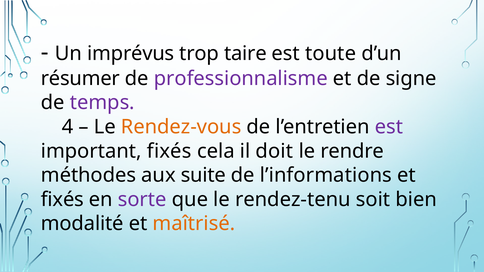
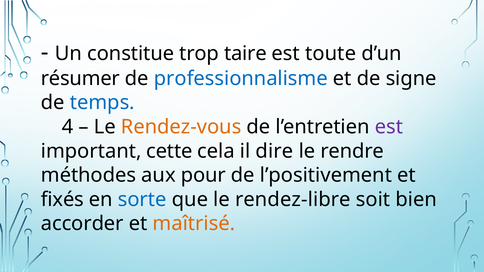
imprévus: imprévus -> constitue (131, 54)
professionnalisme colour: purple -> blue (241, 79)
temps colour: purple -> blue (102, 103)
important fixés: fixés -> cette (169, 151)
doit: doit -> dire (274, 151)
suite: suite -> pour (203, 175)
l’informations: l’informations -> l’positivement (326, 175)
sorte colour: purple -> blue (142, 200)
rendez-tenu: rendez-tenu -> rendez-libre (293, 200)
modalité: modalité -> accorder (82, 224)
